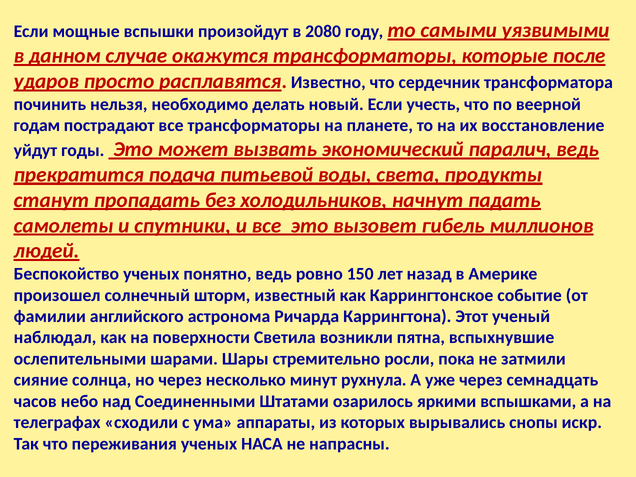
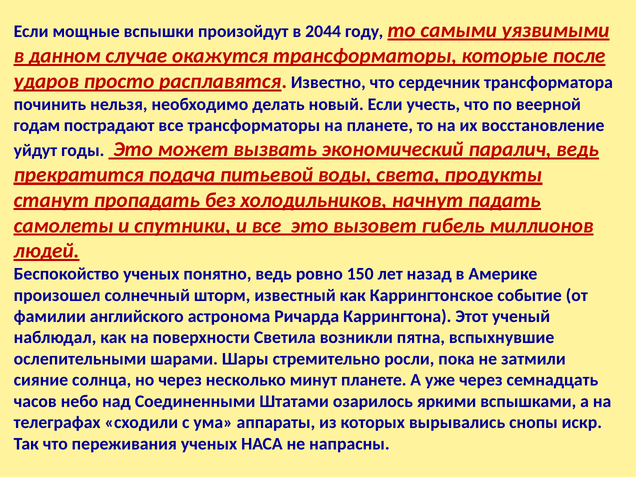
2080: 2080 -> 2044 (323, 32)
минут рухнула: рухнула -> планете (374, 380)
